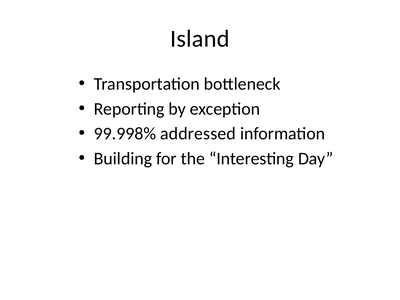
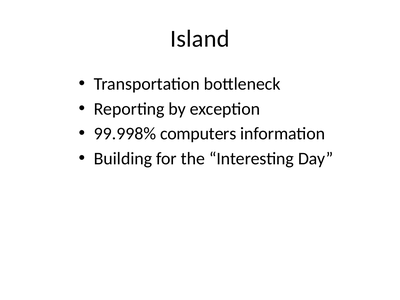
addressed: addressed -> computers (198, 134)
